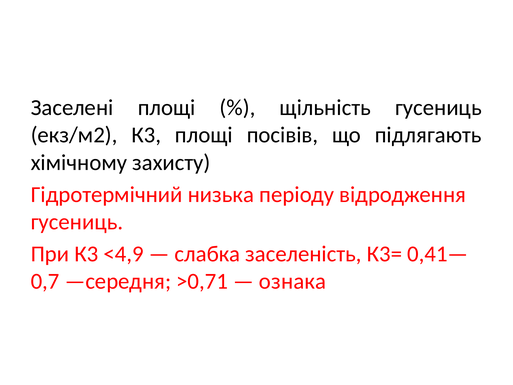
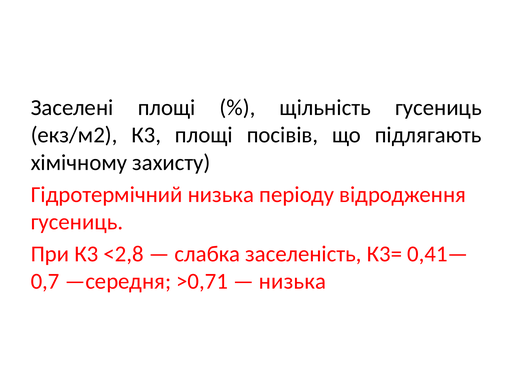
<4,9: <4,9 -> <2,8 (124, 254)
ознака: ознака -> низька (293, 281)
